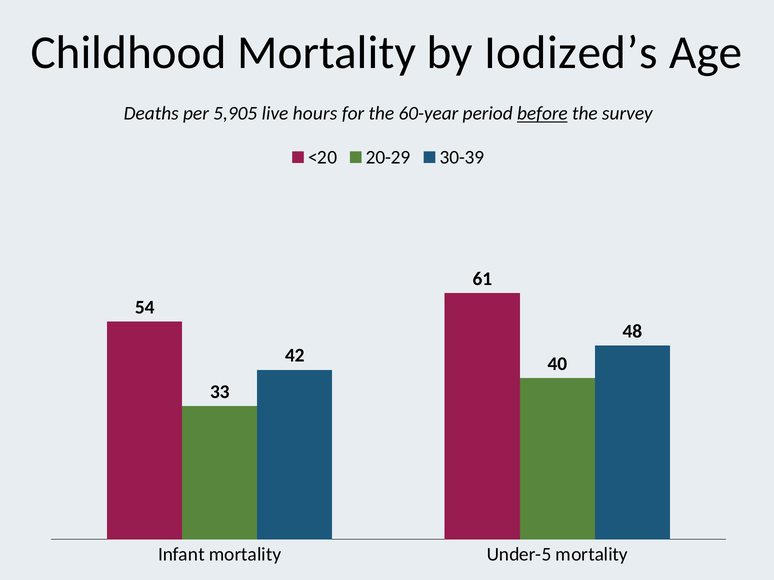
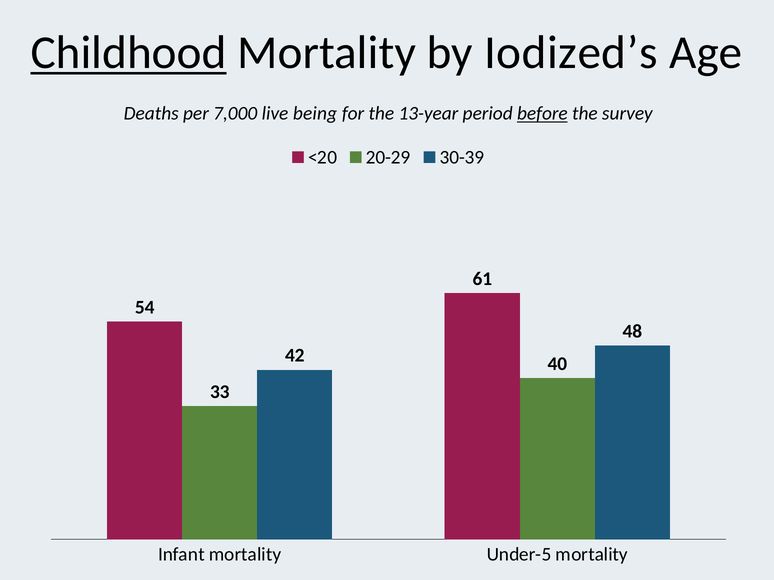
Childhood underline: none -> present (129, 53)
5,905: 5,905 -> 7,000 (235, 114)
hours: hours -> being (315, 114)
60-year: 60-year -> 13-year (428, 114)
